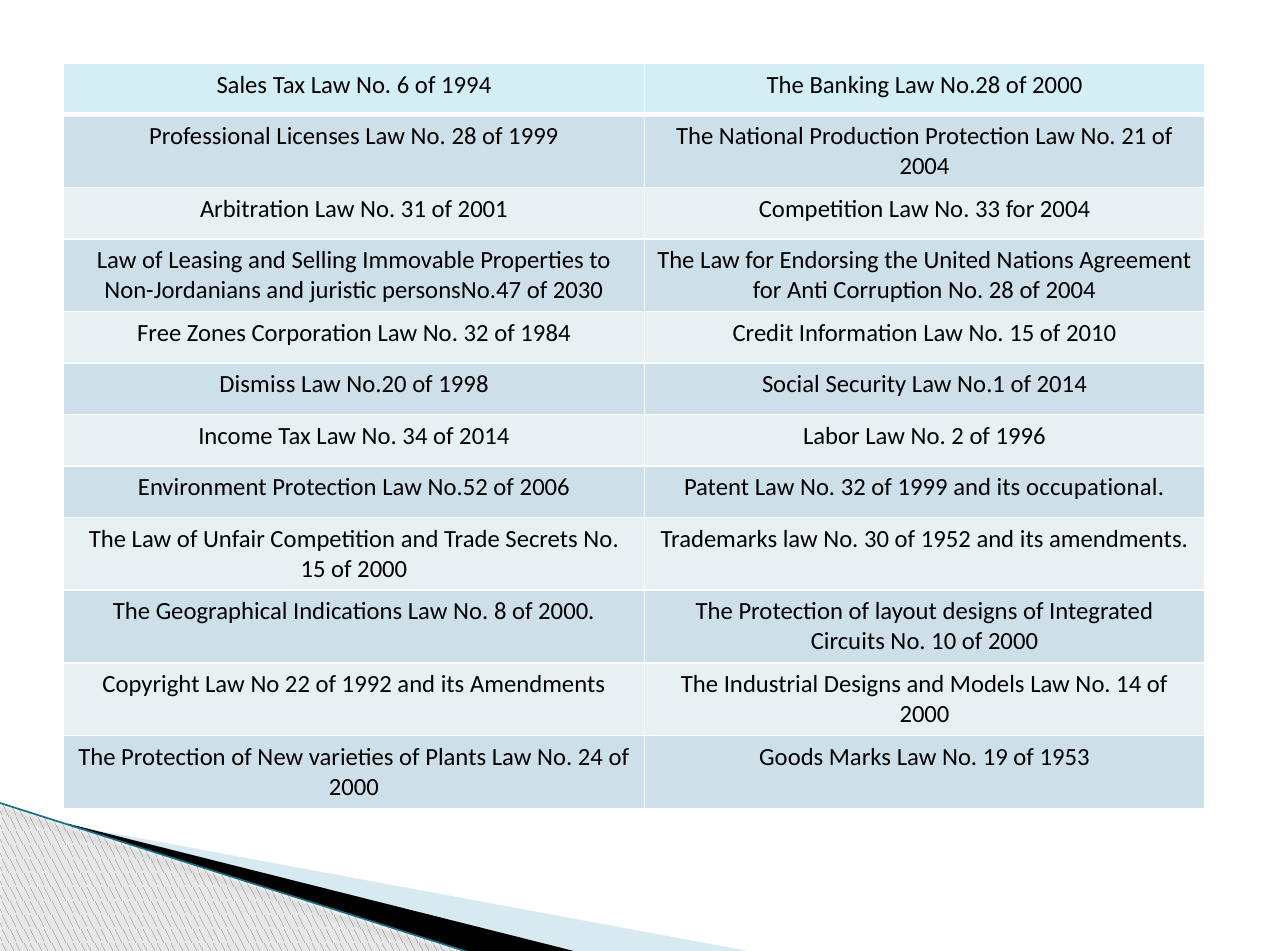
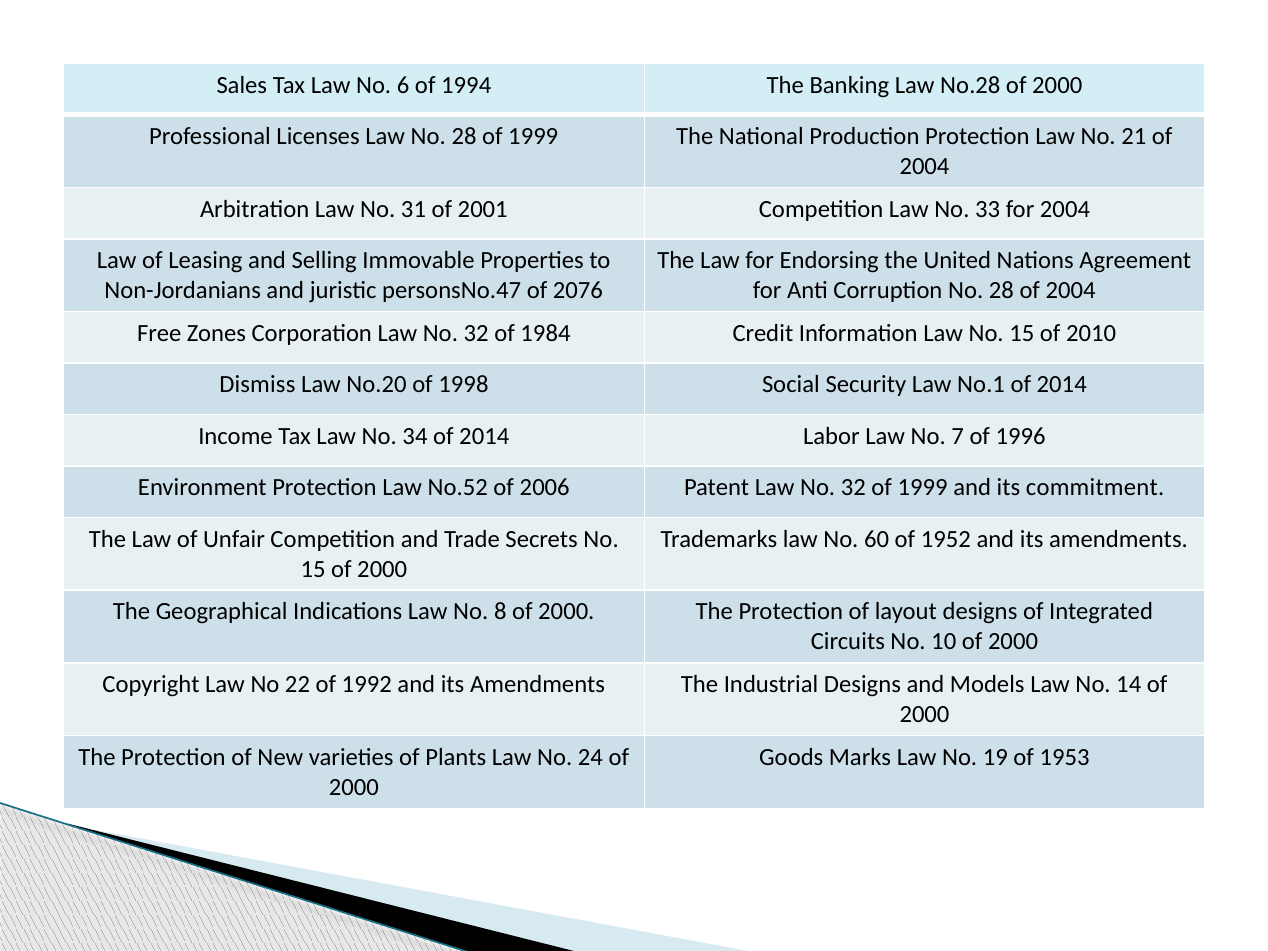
2030: 2030 -> 2076 (578, 291)
2: 2 -> 7 (958, 436)
occupational: occupational -> commitment (1095, 488)
30: 30 -> 60 (877, 539)
